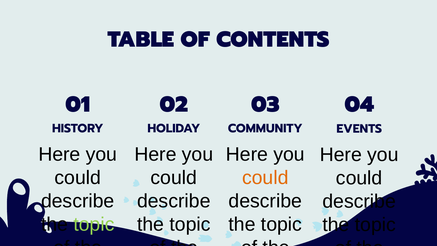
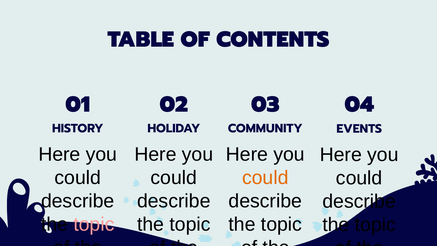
topic colour: light green -> pink (94, 224)
